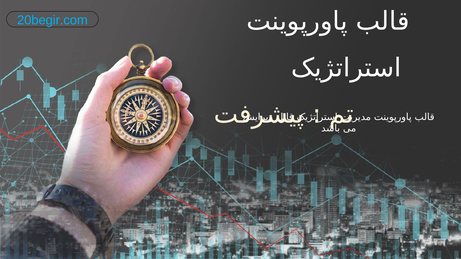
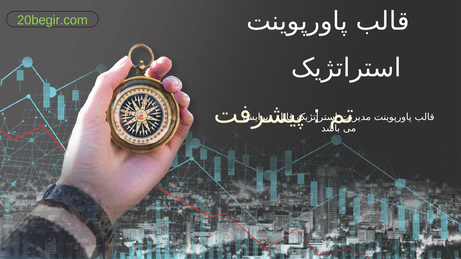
20begir.com colour: light blue -> light green (52, 20)
